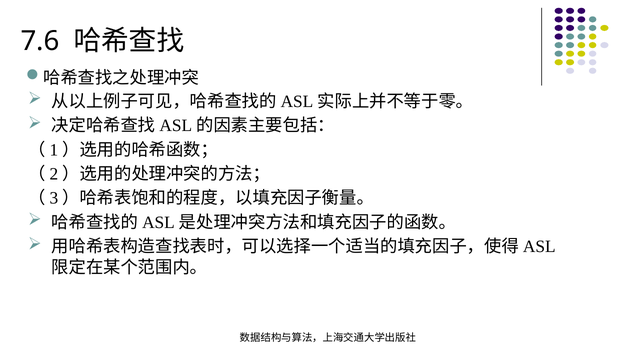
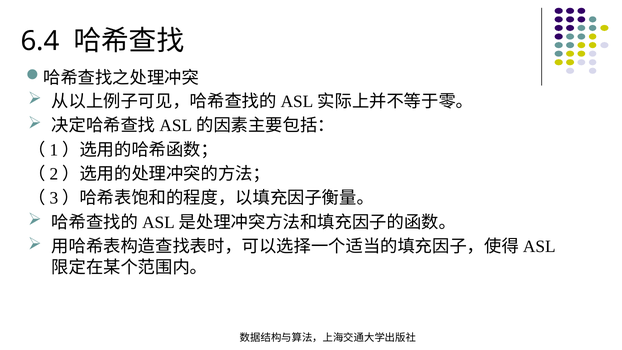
7.6: 7.6 -> 6.4 (40, 41)
